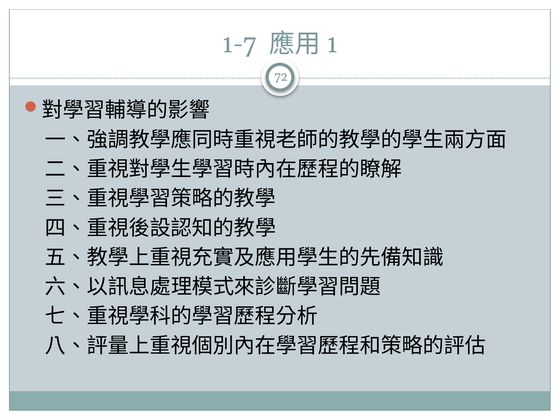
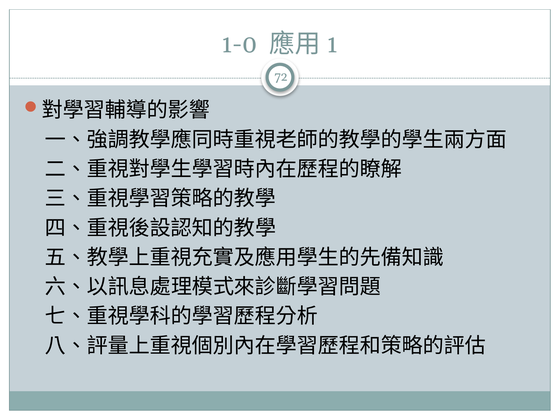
1-7: 1-7 -> 1-0 (240, 44)
